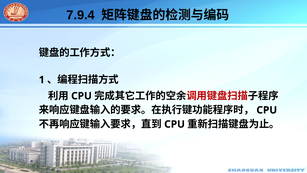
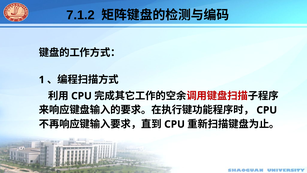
7.9.4: 7.9.4 -> 7.1.2 (81, 15)
